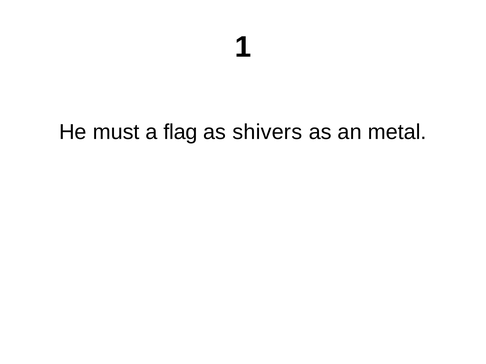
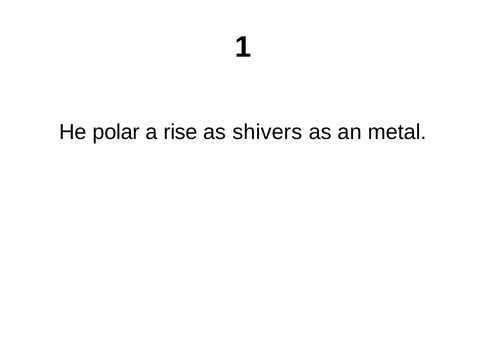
must: must -> polar (116, 132)
flag: flag -> rise (180, 132)
